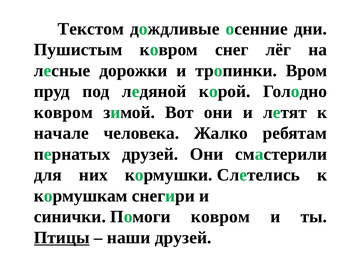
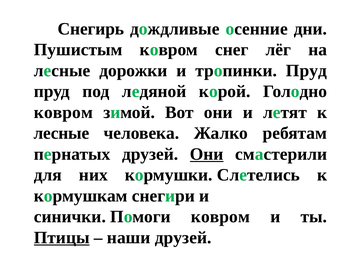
Текстом: Текстом -> Снегирь (91, 29)
тропинки Вром: Вром -> Пруд (306, 71)
начале: начале -> лесные (61, 133)
Они underline: none -> present (207, 154)
